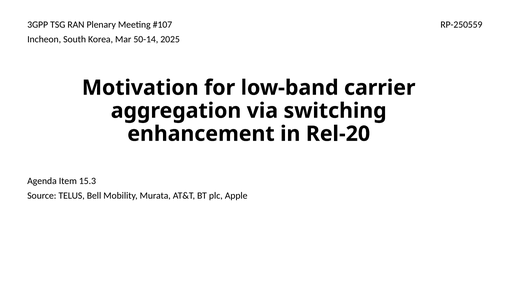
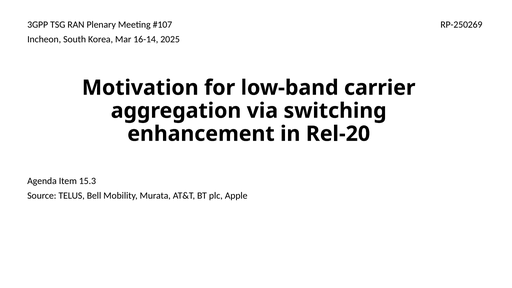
RP-250559: RP-250559 -> RP-250269 (461, 25)
50-14: 50-14 -> 16-14 (146, 39)
